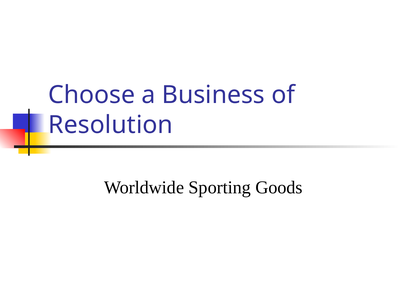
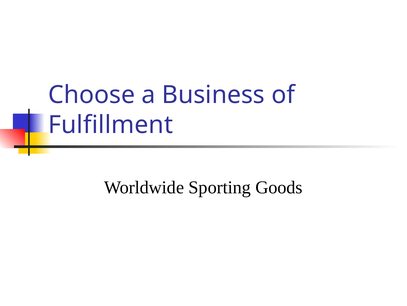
Resolution: Resolution -> Fulfillment (111, 124)
